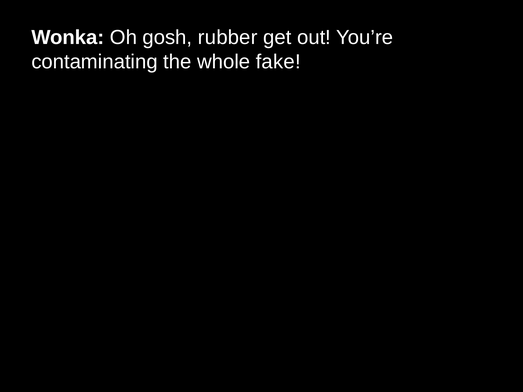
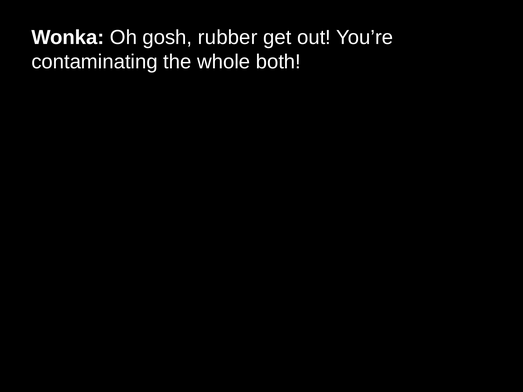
fake: fake -> both (278, 62)
